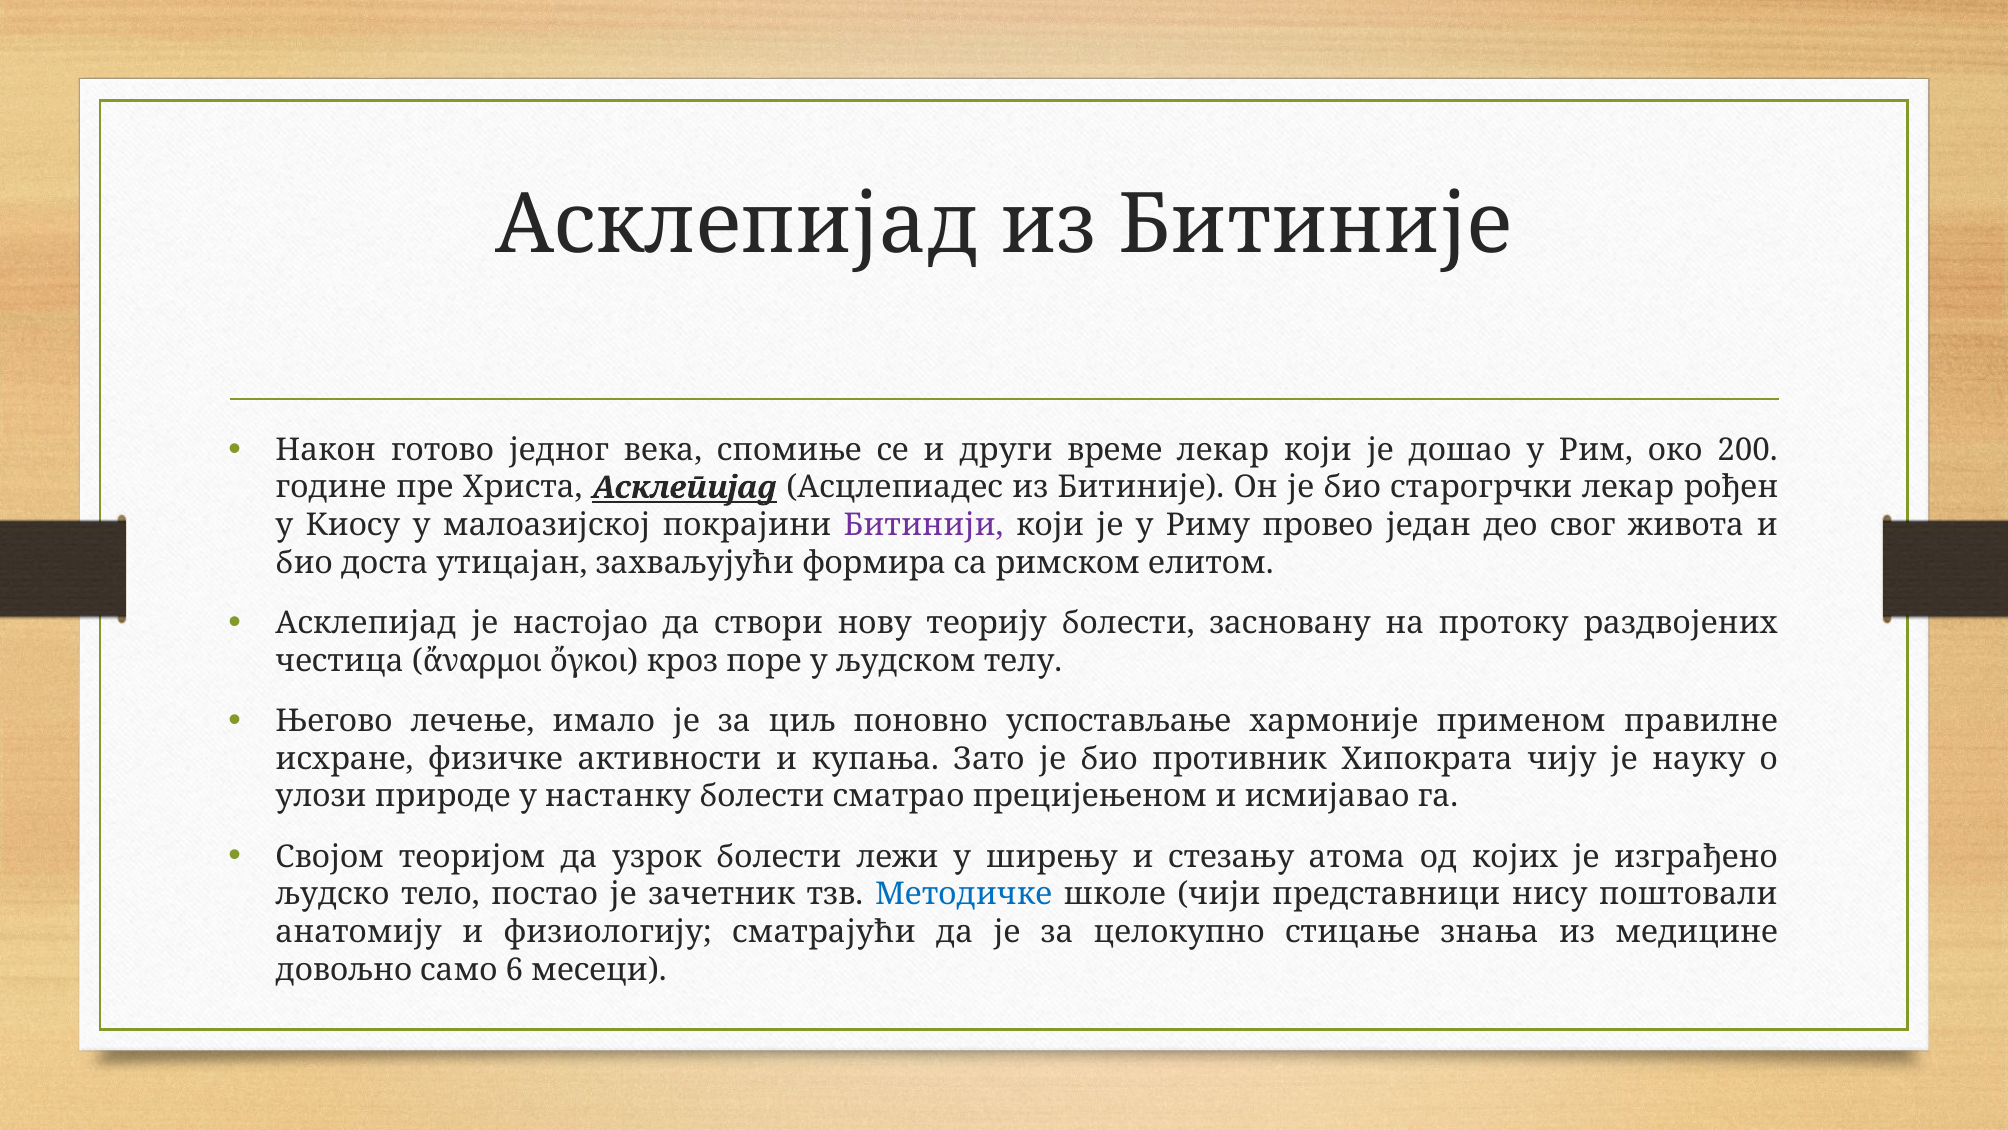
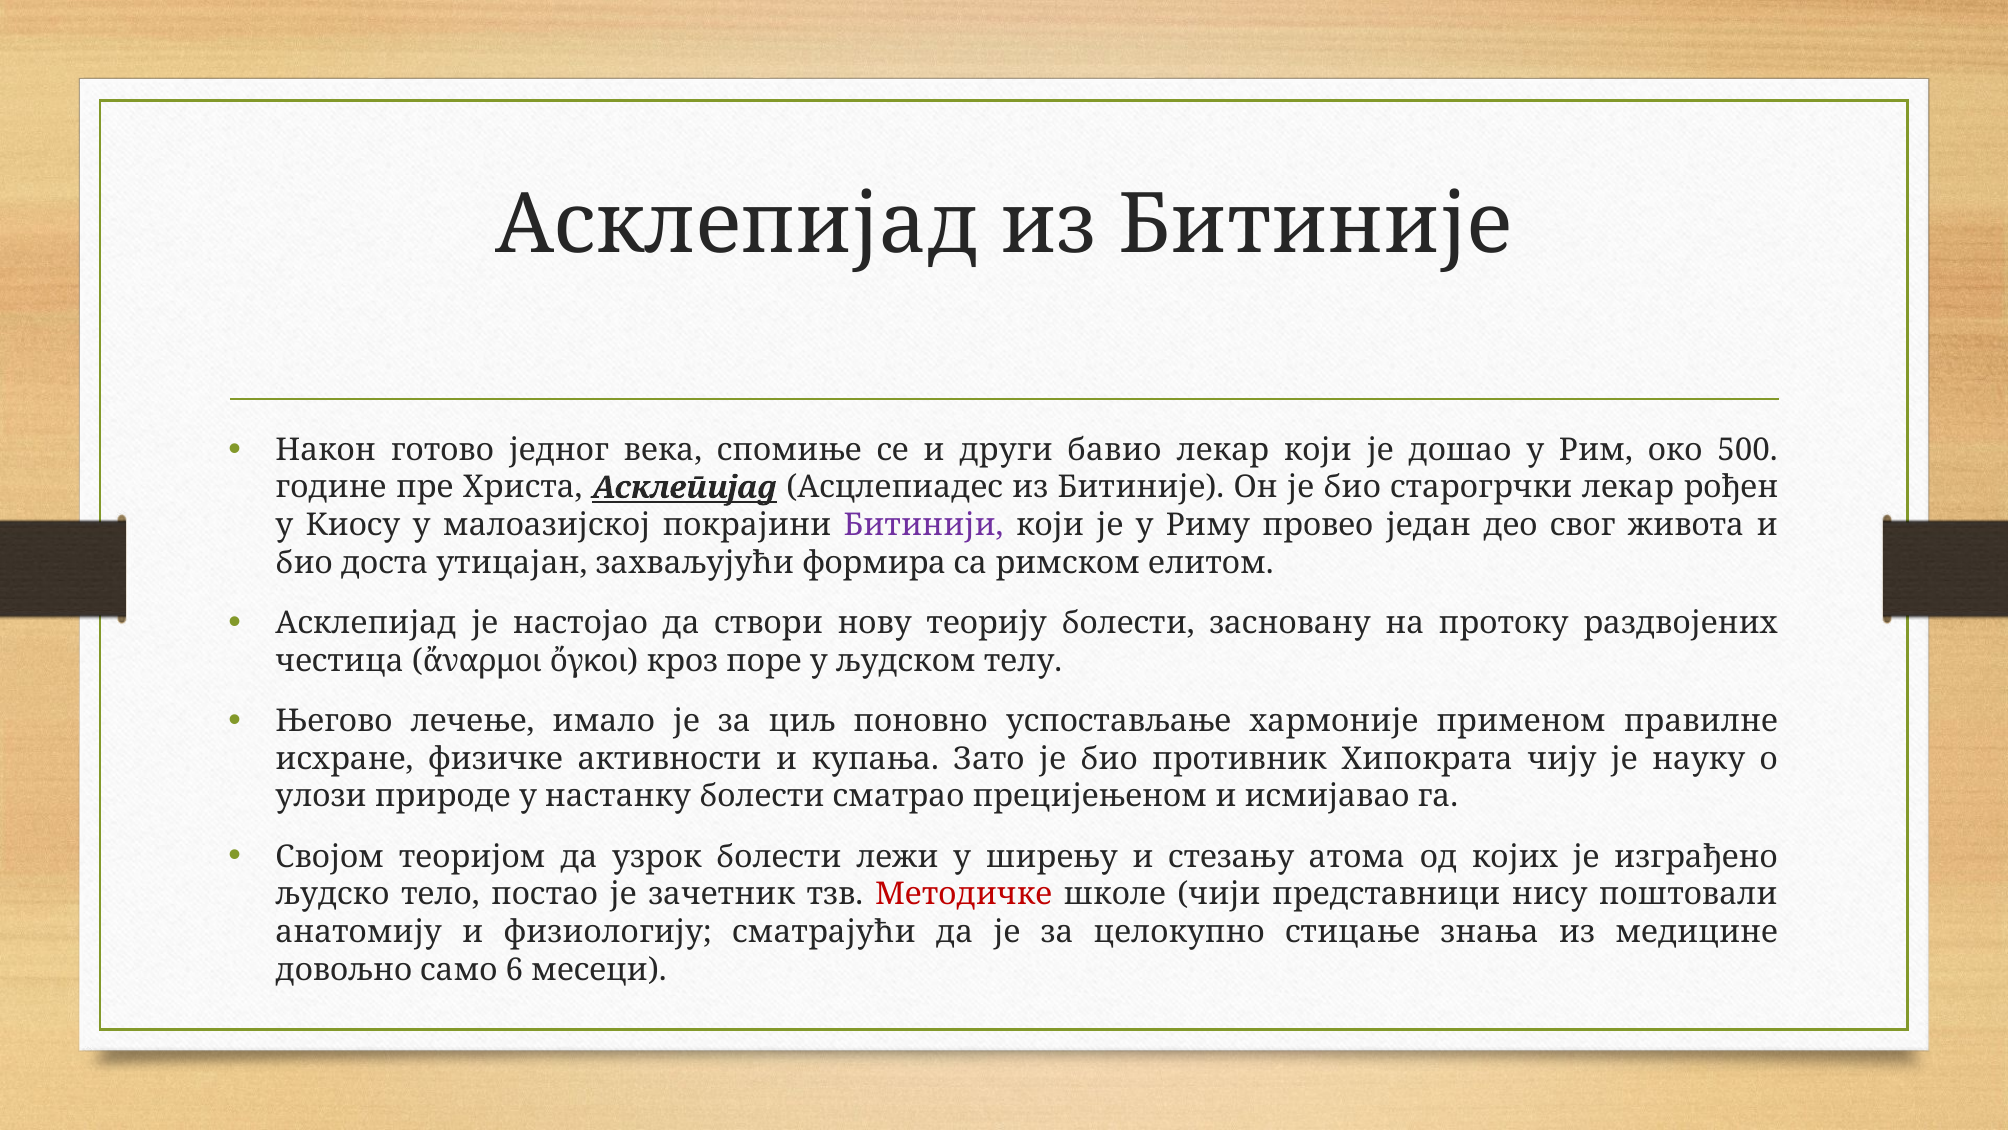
време: време -> бавио (1114, 450)
200: 200 -> 500 (1747, 450)
Методичке colour: blue -> red (964, 894)
